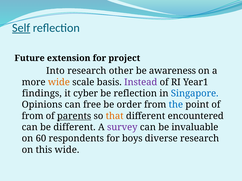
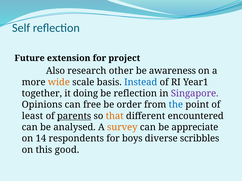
Self underline: present -> none (21, 28)
Into: Into -> Also (55, 71)
Instead colour: purple -> blue (141, 82)
findings: findings -> together (42, 94)
cyber: cyber -> doing (86, 94)
Singapore colour: blue -> purple (195, 94)
from: from -> least (32, 116)
be different: different -> analysed (74, 128)
survey colour: purple -> orange (122, 128)
invaluable: invaluable -> appreciate (195, 128)
60: 60 -> 14 (41, 139)
diverse research: research -> scribbles (200, 139)
this wide: wide -> good (67, 150)
